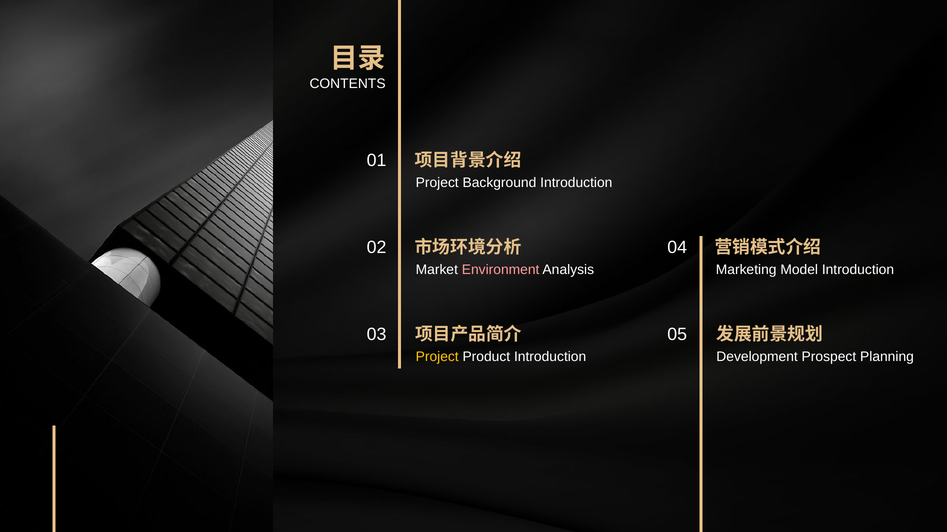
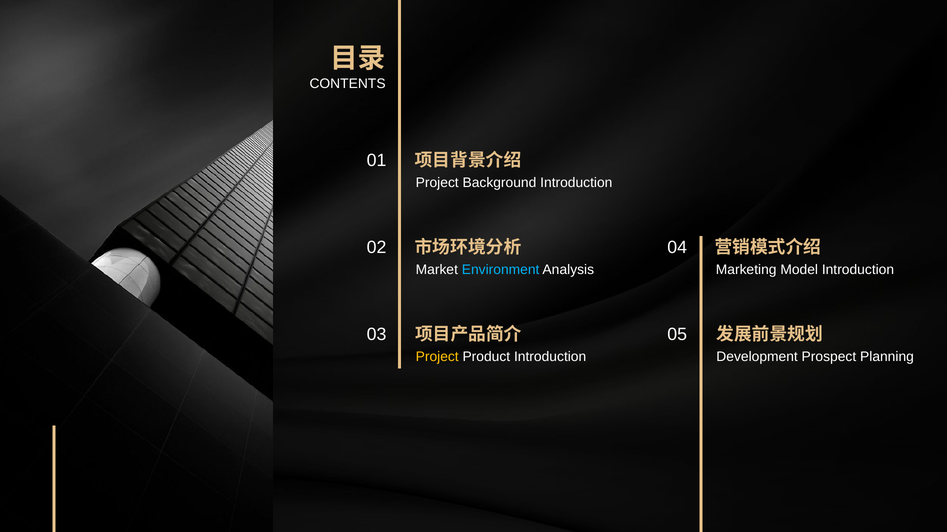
Environment colour: pink -> light blue (501, 270)
